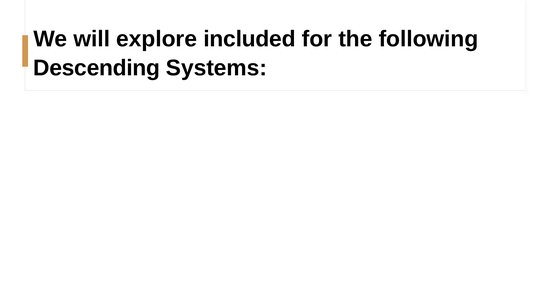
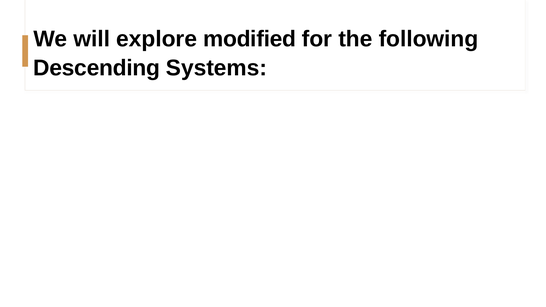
included: included -> modified (250, 39)
